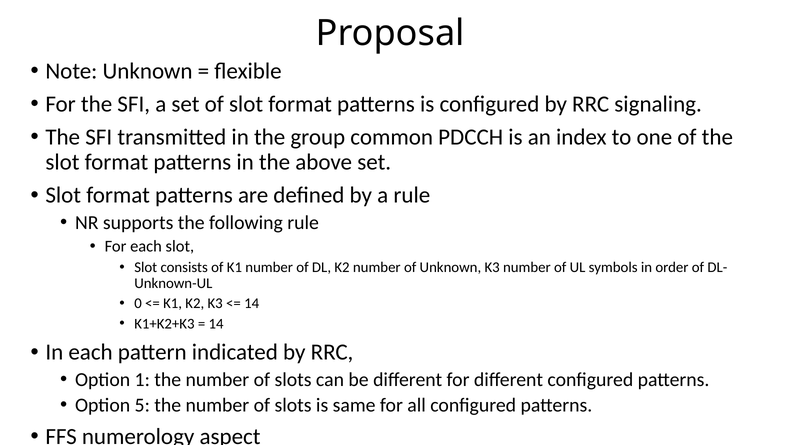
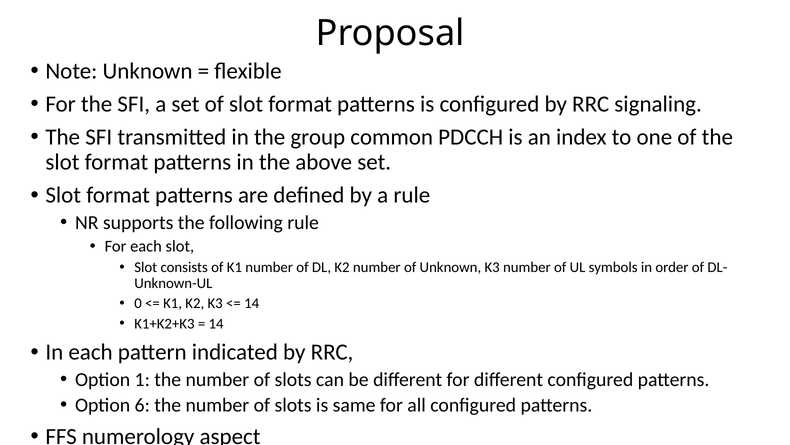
5: 5 -> 6 (142, 404)
